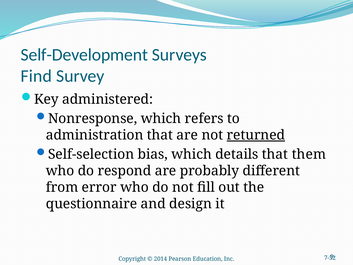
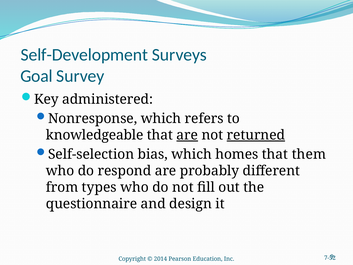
Find: Find -> Goal (36, 76)
administration: administration -> knowledgeable (95, 135)
are underline: none -> present (187, 135)
details: details -> homes (237, 154)
error: error -> types (99, 187)
